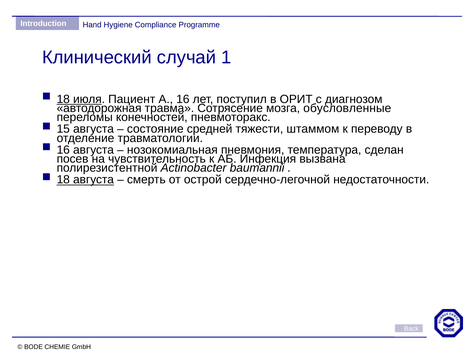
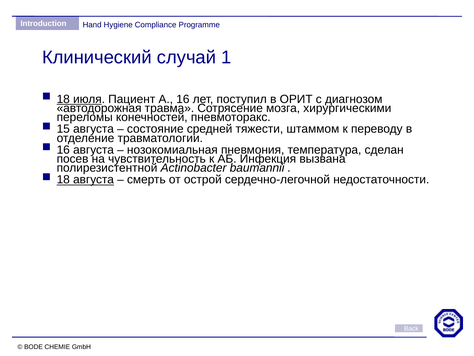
обусловленные: обусловленные -> хирургическими (347, 108)
